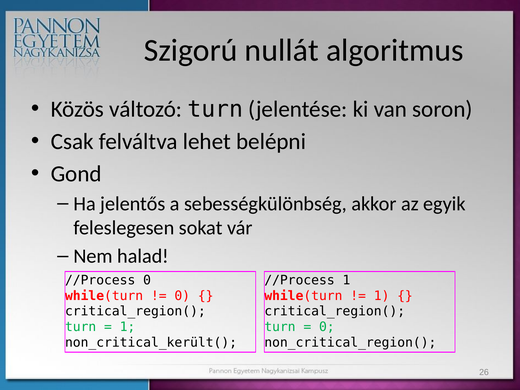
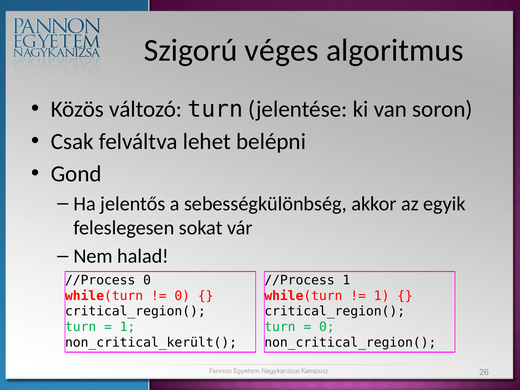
nullát: nullát -> véges (282, 50)
